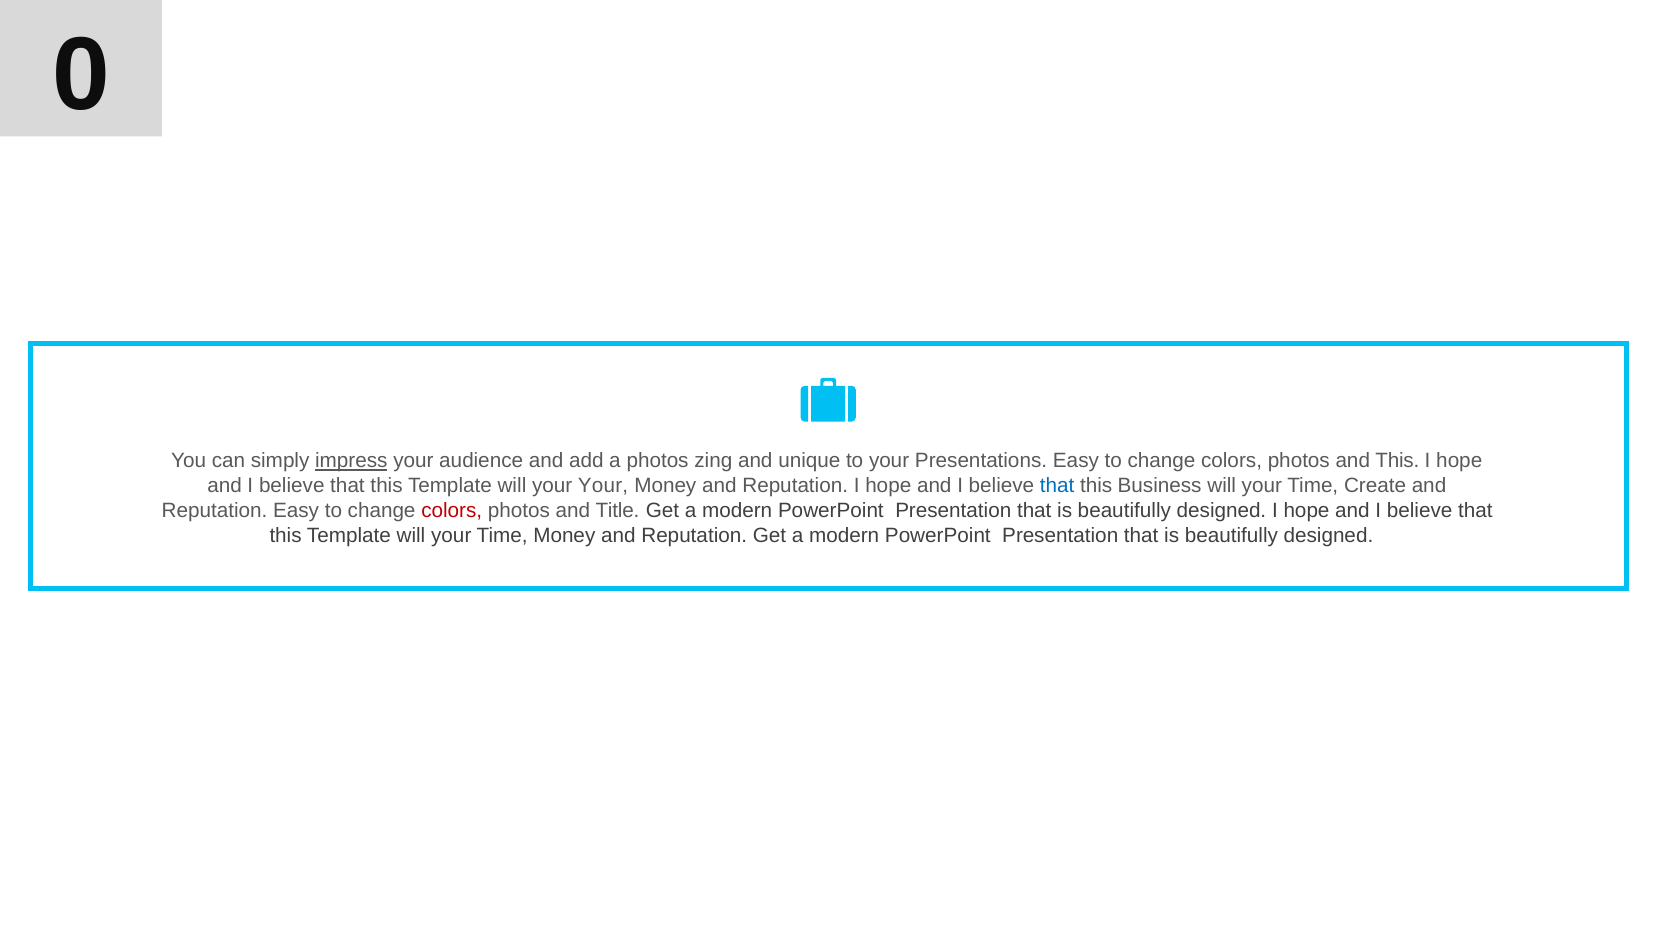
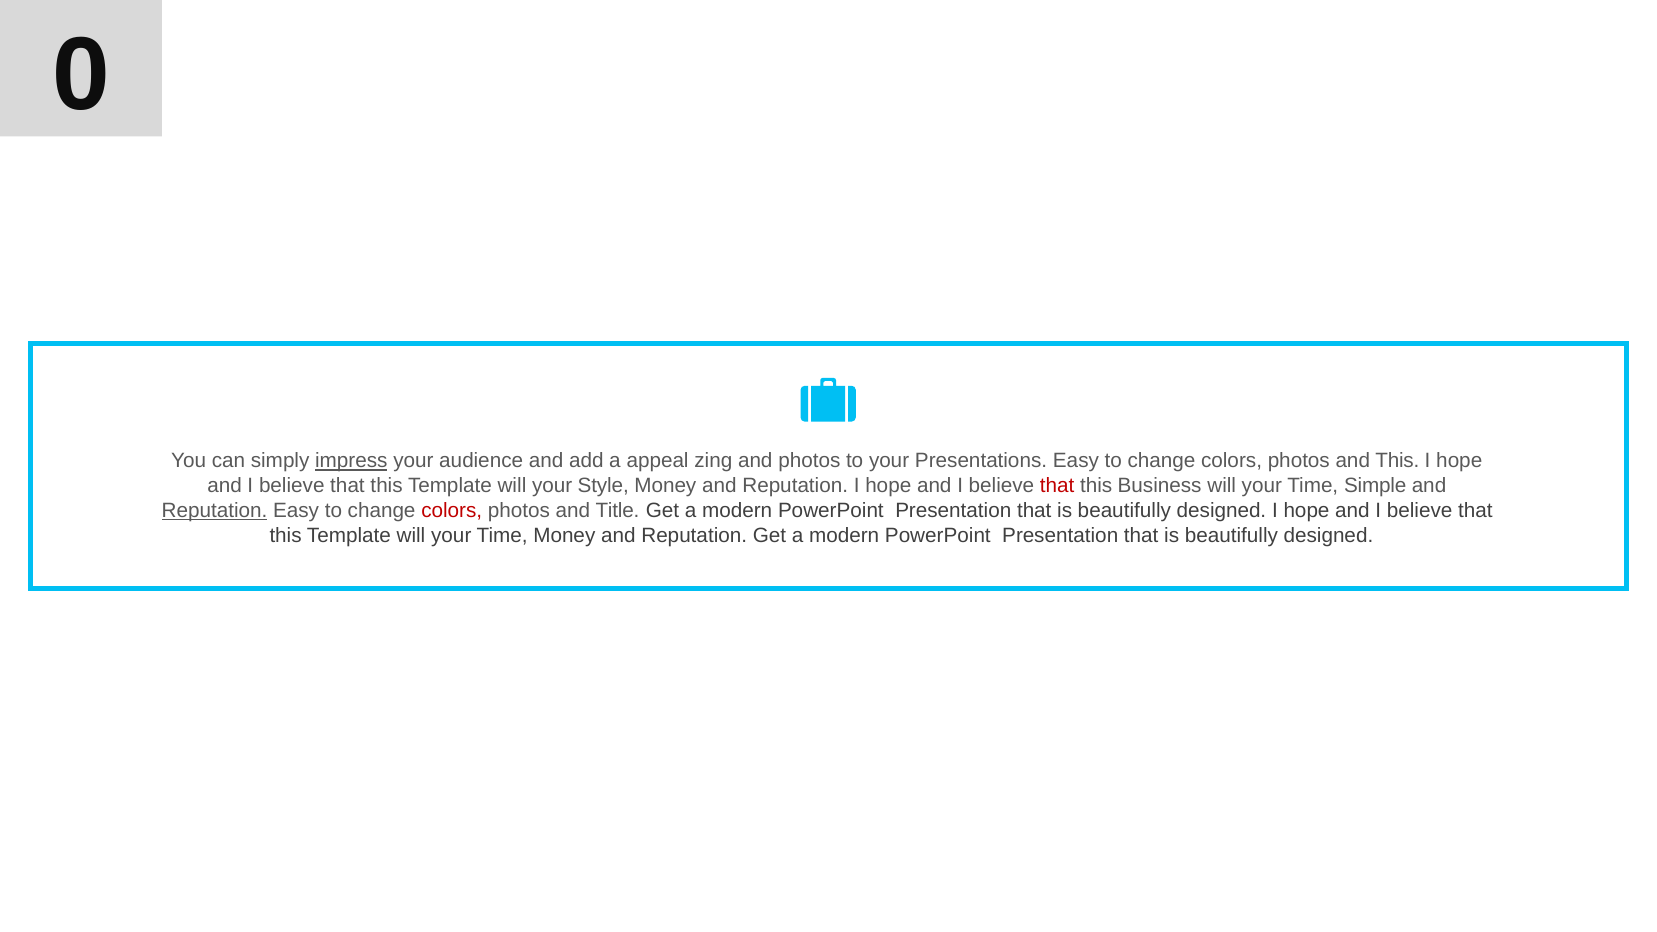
a photos: photos -> appeal (658, 461)
and unique: unique -> photos (809, 461)
your Your: Your -> Style (603, 486)
that colour: blue -> red (1057, 486)
Create: Create -> Simple (1375, 486)
Reputation underline: none -> present (215, 511)
